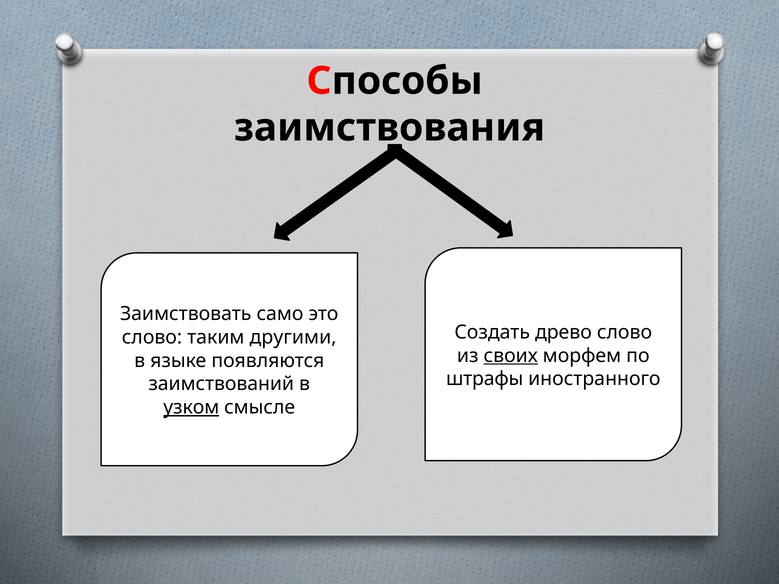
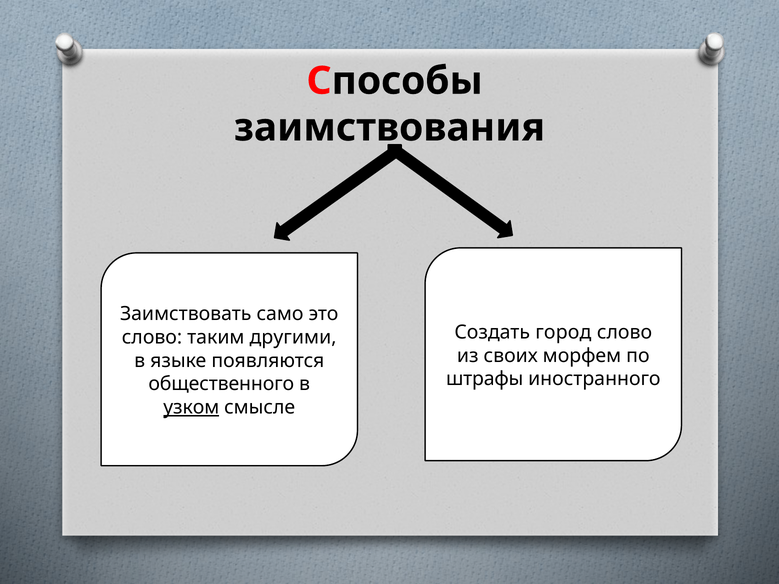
древо: древо -> город (563, 332)
своих underline: present -> none (511, 356)
заимствований: заимствований -> общественного (221, 384)
